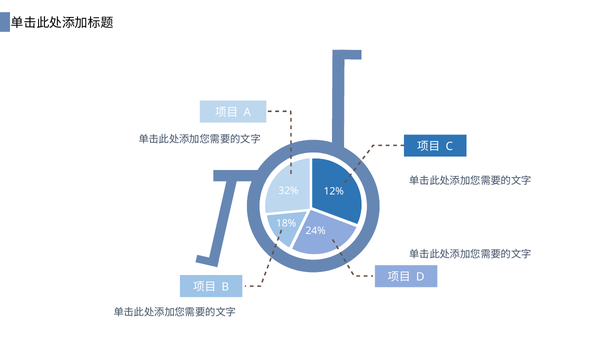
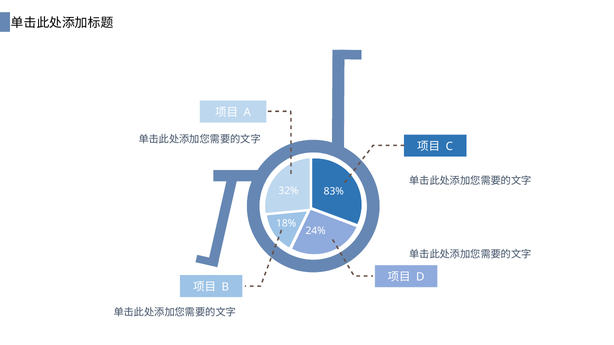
12%: 12% -> 83% (334, 192)
